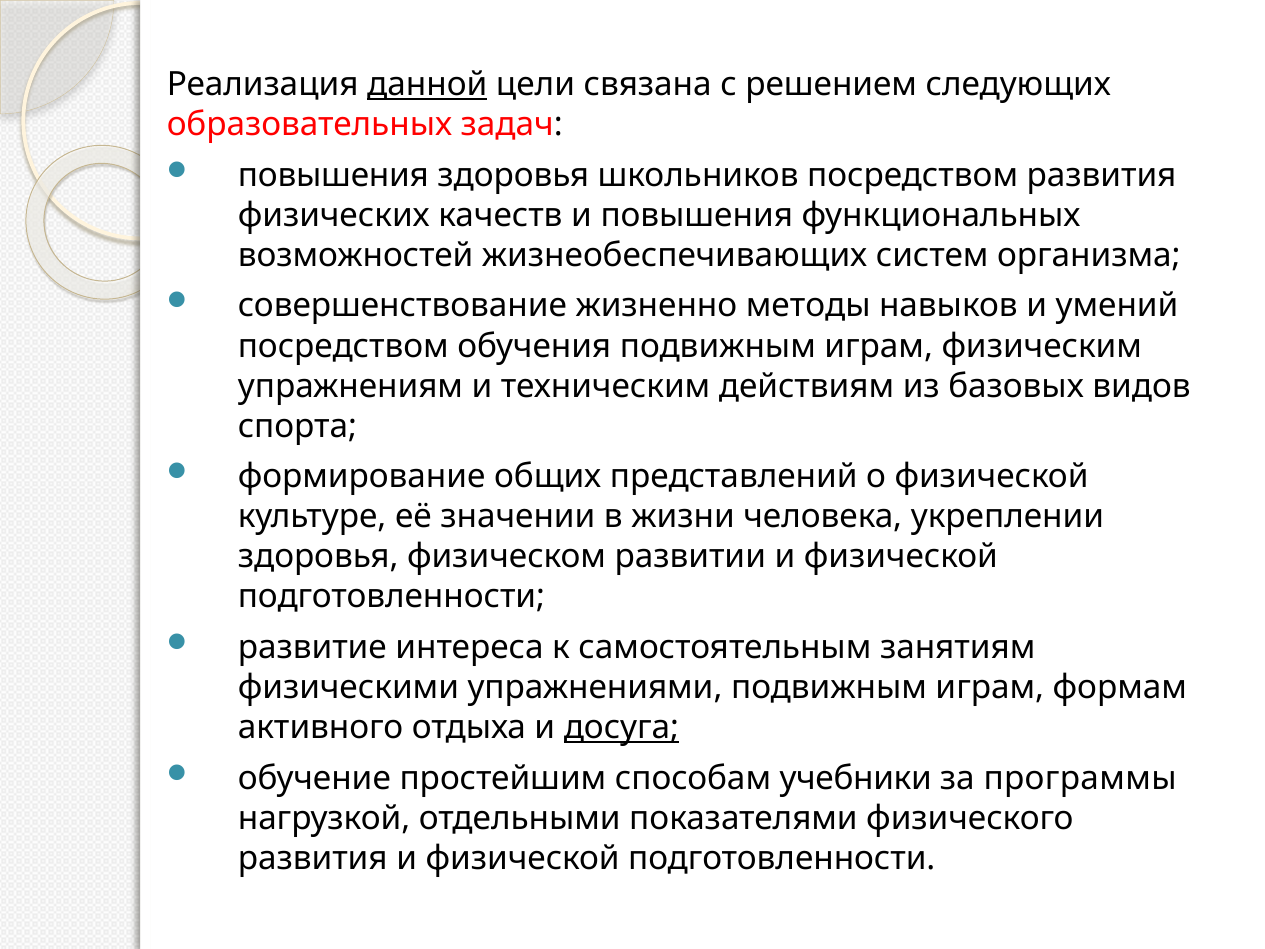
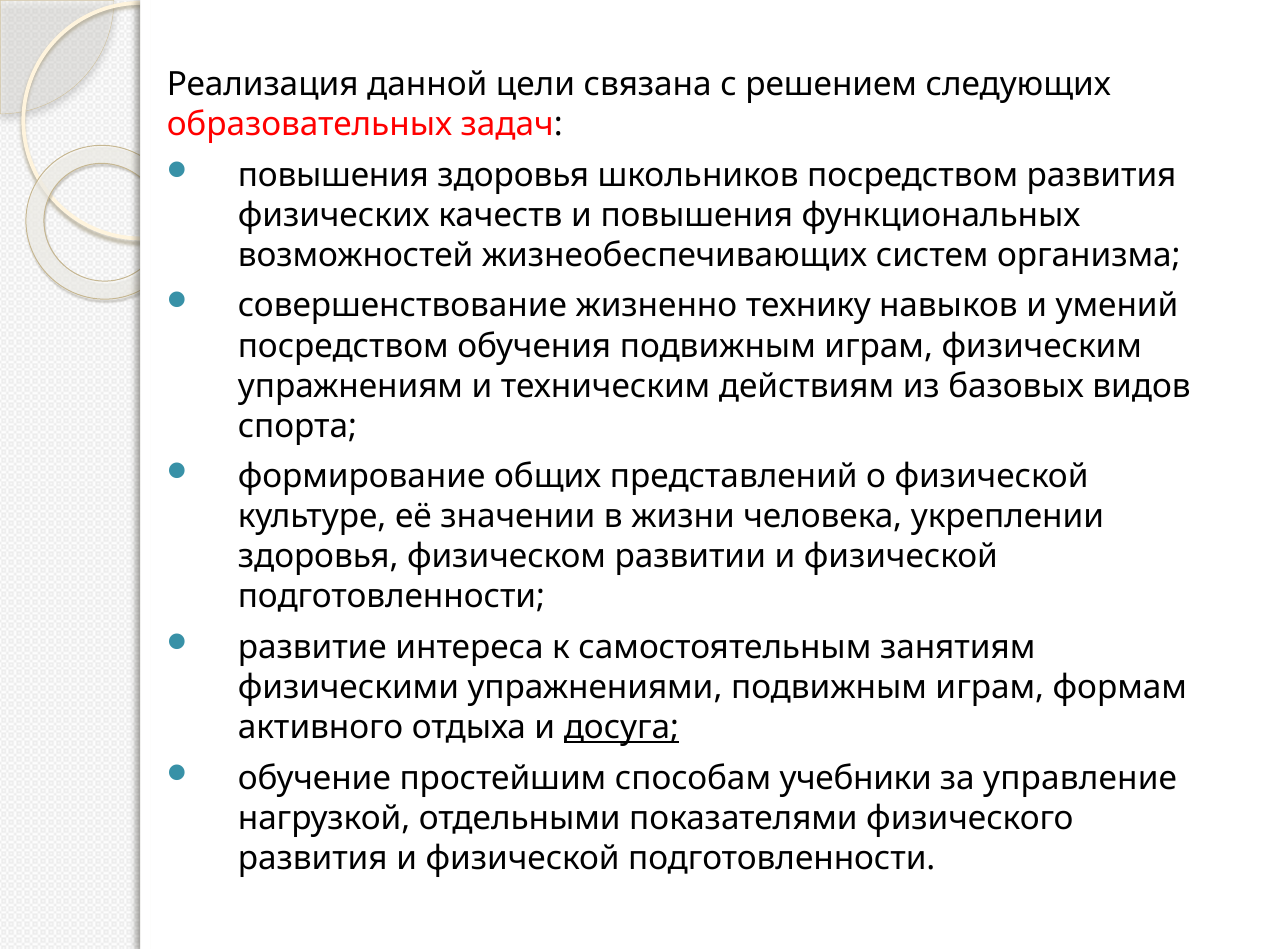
данной underline: present -> none (427, 85)
методы: методы -> технику (808, 306)
программы: программы -> управление (1080, 778)
